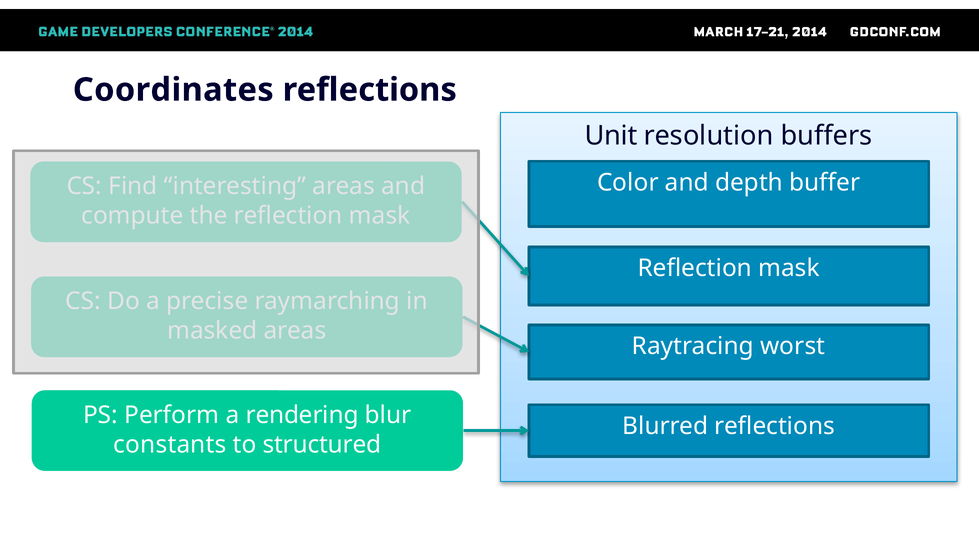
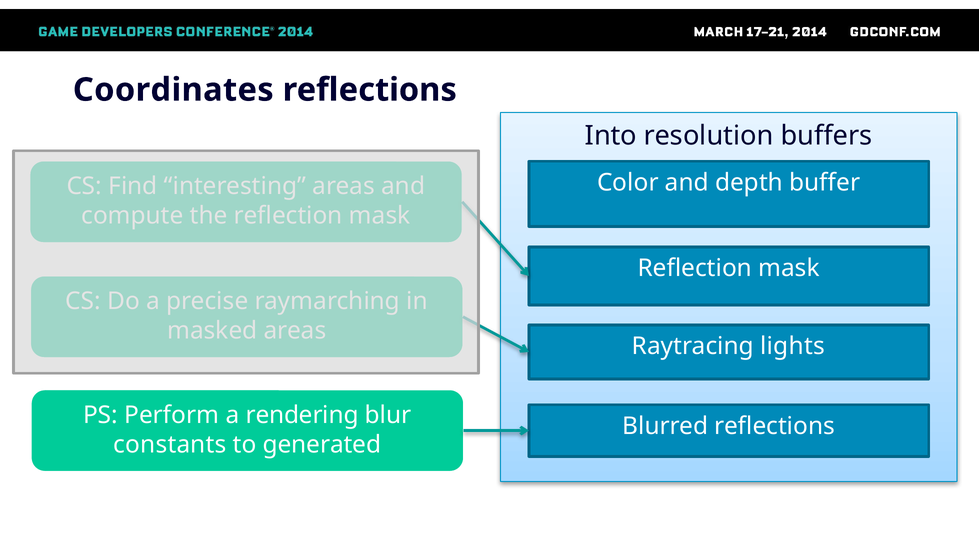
Unit: Unit -> Into (611, 136)
worst: worst -> lights (793, 346)
structured: structured -> generated (322, 444)
